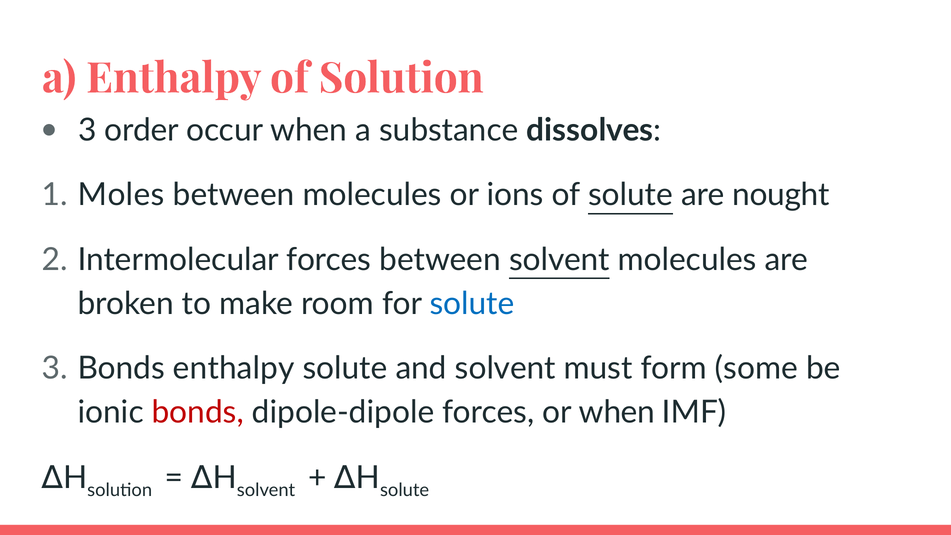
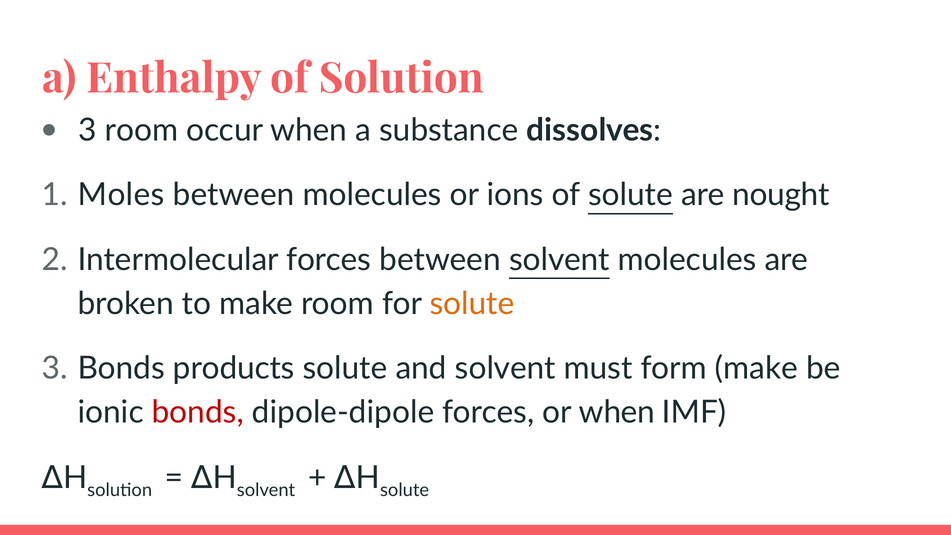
3 order: order -> room (141, 130)
solute colour: blue -> orange (472, 304)
Bonds enthalpy: enthalpy -> products (234, 368)
form some: some -> make (756, 368)
